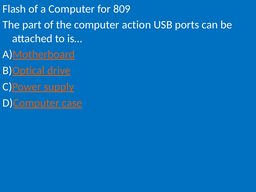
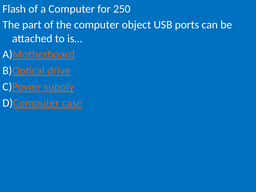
809: 809 -> 250 (122, 9)
action: action -> object (136, 25)
